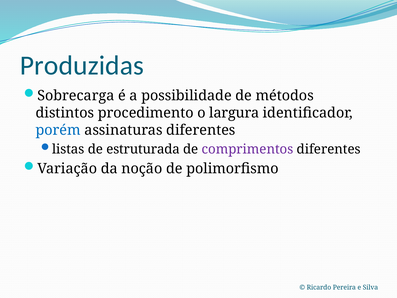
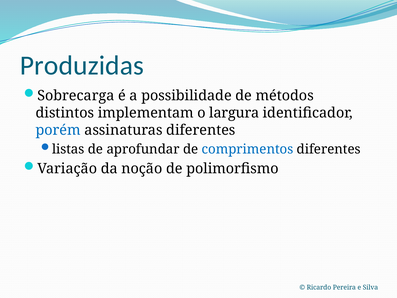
procedimento: procedimento -> implementam (146, 113)
estruturada: estruturada -> aprofundar (143, 149)
comprimentos colour: purple -> blue (247, 149)
